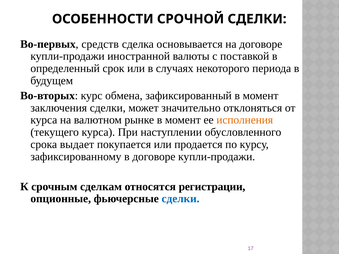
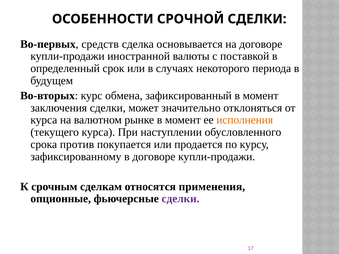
выдает: выдает -> против (77, 144)
регистрации: регистрации -> применения (212, 187)
сделки colour: blue -> purple (181, 199)
